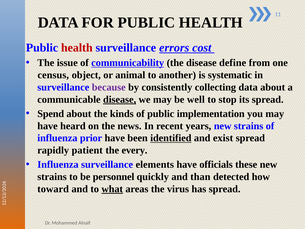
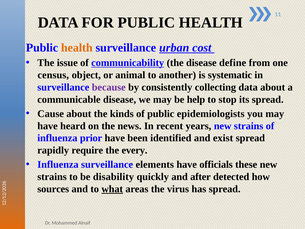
health colour: red -> orange (77, 48)
errors: errors -> urban (174, 48)
disease underline: present -> none (120, 99)
well: well -> help (196, 99)
Spend: Spend -> Cause (51, 114)
implementation: implementation -> epidemiologists (211, 114)
identified underline: present -> none (171, 138)
patient: patient -> require (87, 150)
personnel: personnel -> disability (113, 177)
than: than -> after (201, 177)
toward: toward -> sources (53, 189)
